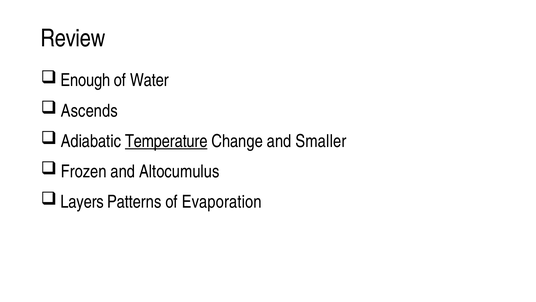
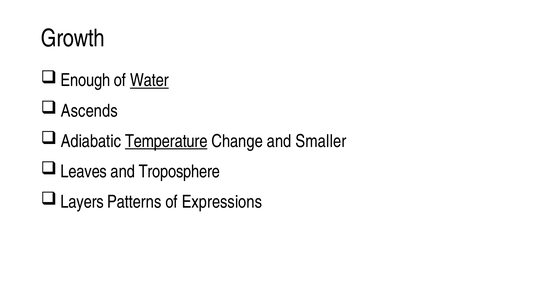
Review: Review -> Growth (73, 38)
Water underline: none -> present (149, 80)
Frozen: Frozen -> Leaves (84, 171)
Altocumulus: Altocumulus -> Troposphere (179, 171)
Evaporation: Evaporation -> Expressions (222, 202)
